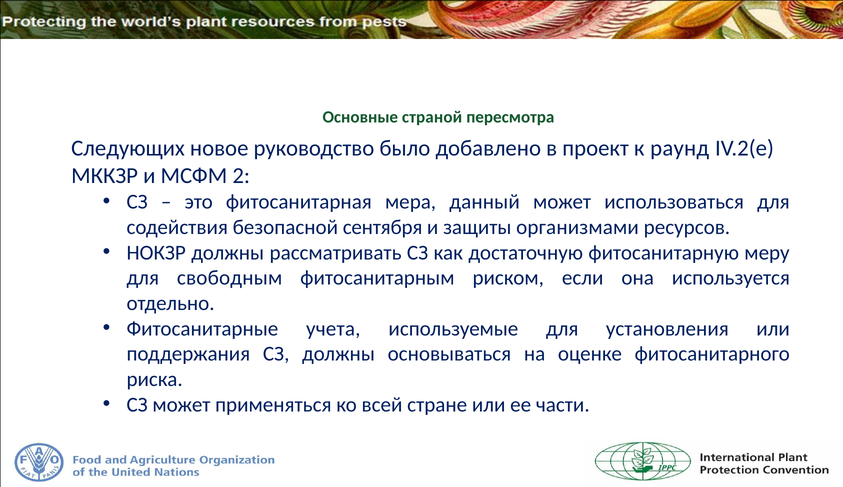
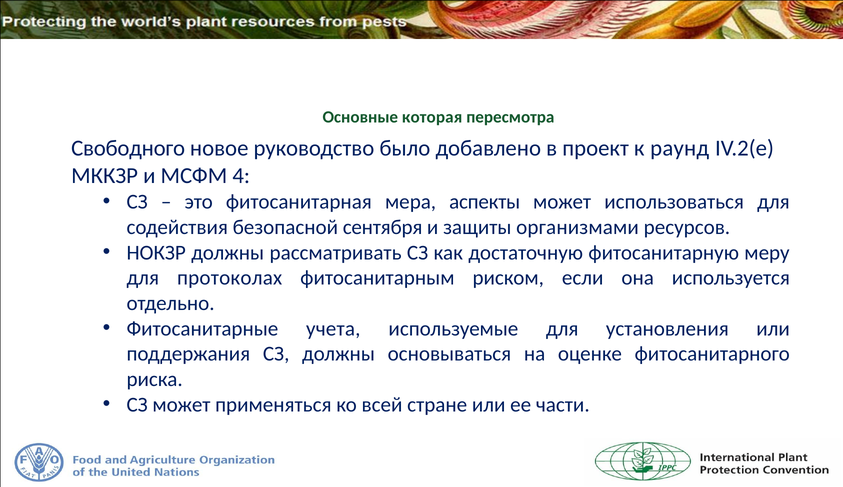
страной: страной -> которая (432, 117)
Следующих: Следующих -> Свободного (128, 148)
2: 2 -> 4 (241, 175)
данный: данный -> аспекты (485, 202)
свободным: свободным -> протоколах (230, 277)
